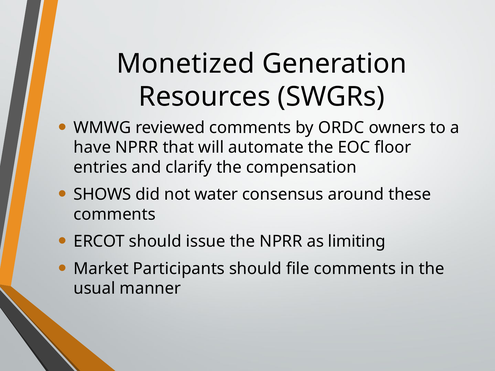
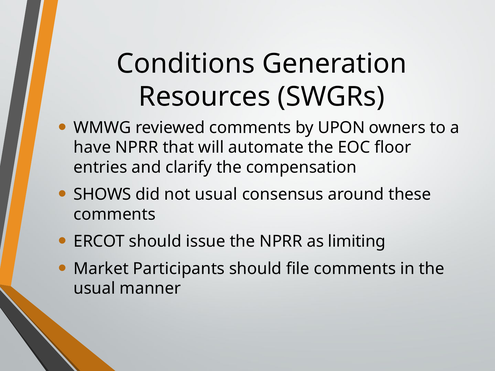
Monetized: Monetized -> Conditions (186, 64)
ORDC: ORDC -> UPON (341, 128)
not water: water -> usual (216, 195)
